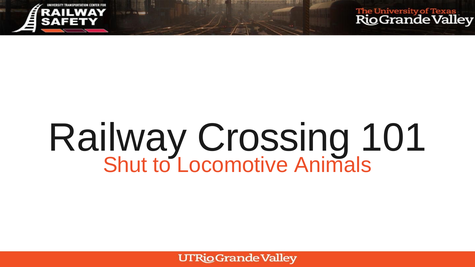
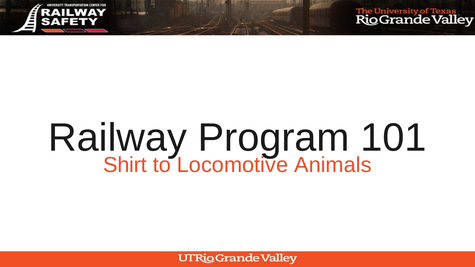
Crossing: Crossing -> Program (274, 138)
Shut: Shut -> Shirt (125, 165)
